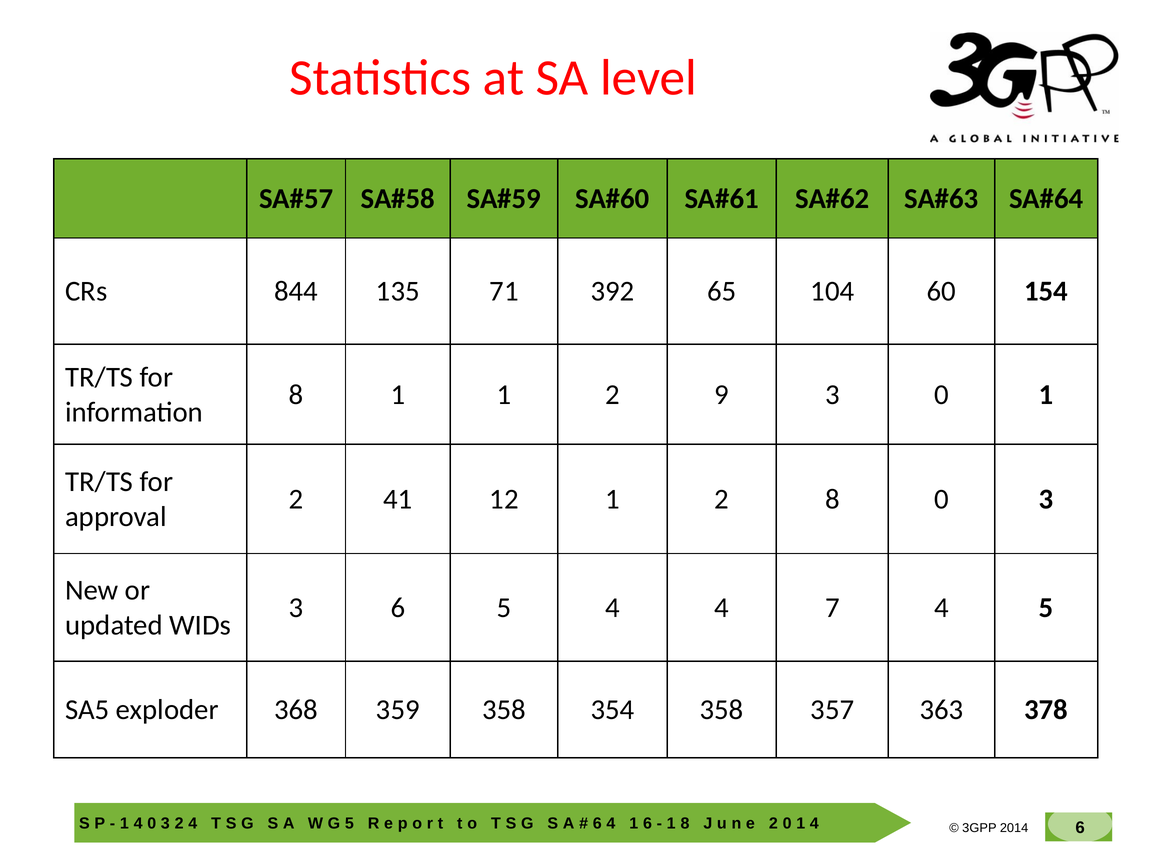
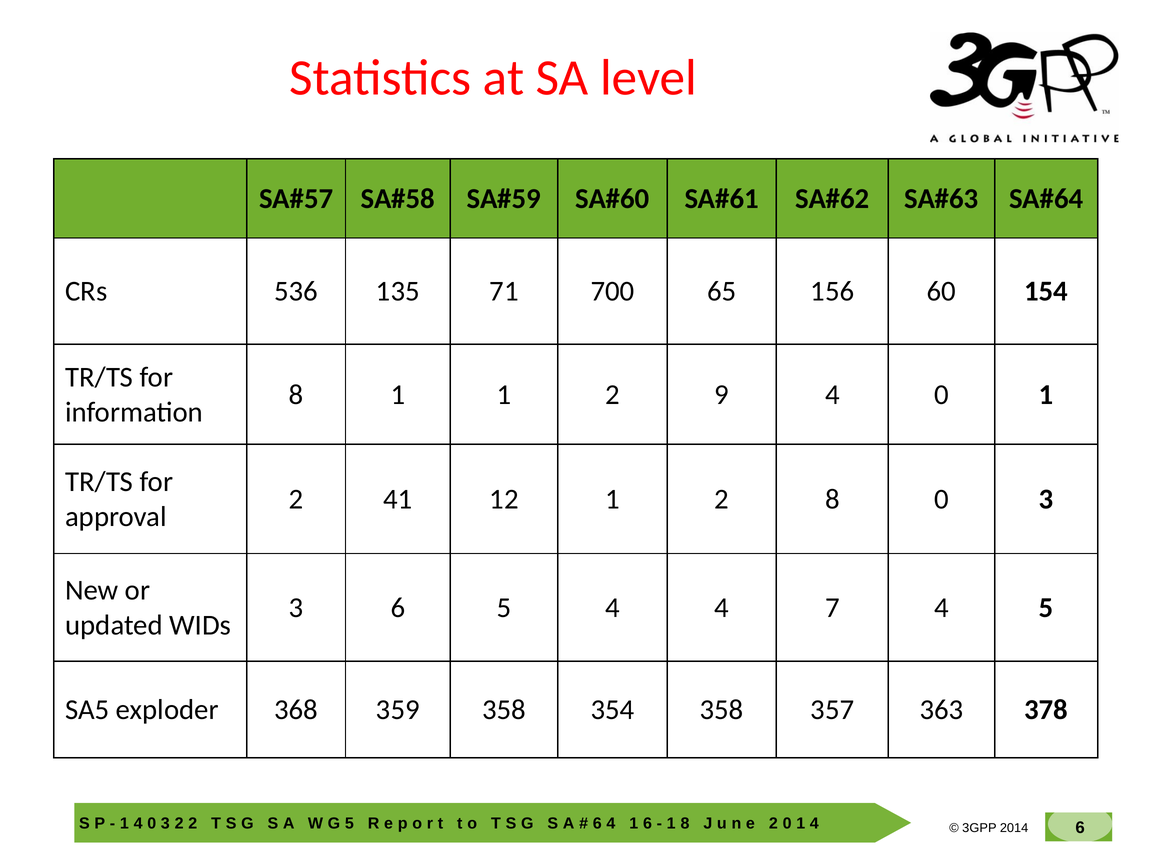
844: 844 -> 536 (296, 291)
392: 392 -> 700 (612, 291)
104: 104 -> 156 (832, 291)
9 3: 3 -> 4 (832, 395)
2 4: 4 -> 2 (193, 823)
